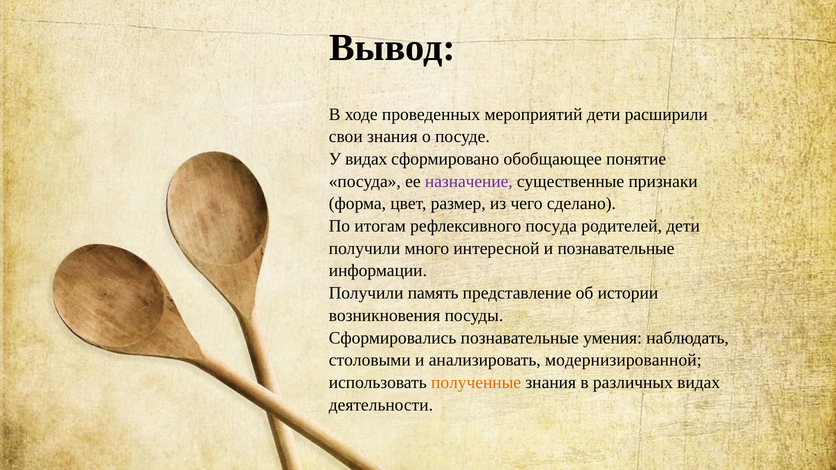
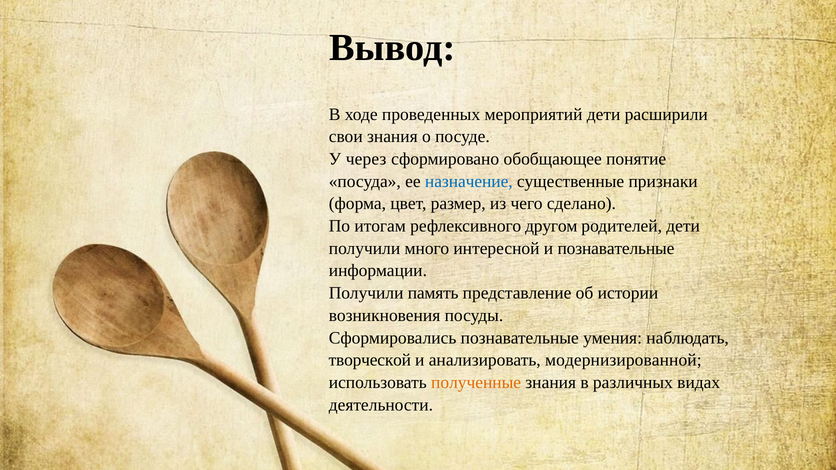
У видах: видах -> через (366, 159)
назначение colour: purple -> blue (469, 181)
рефлексивного посуда: посуда -> другом (551, 226)
столовыми: столовыми -> творческой (370, 360)
